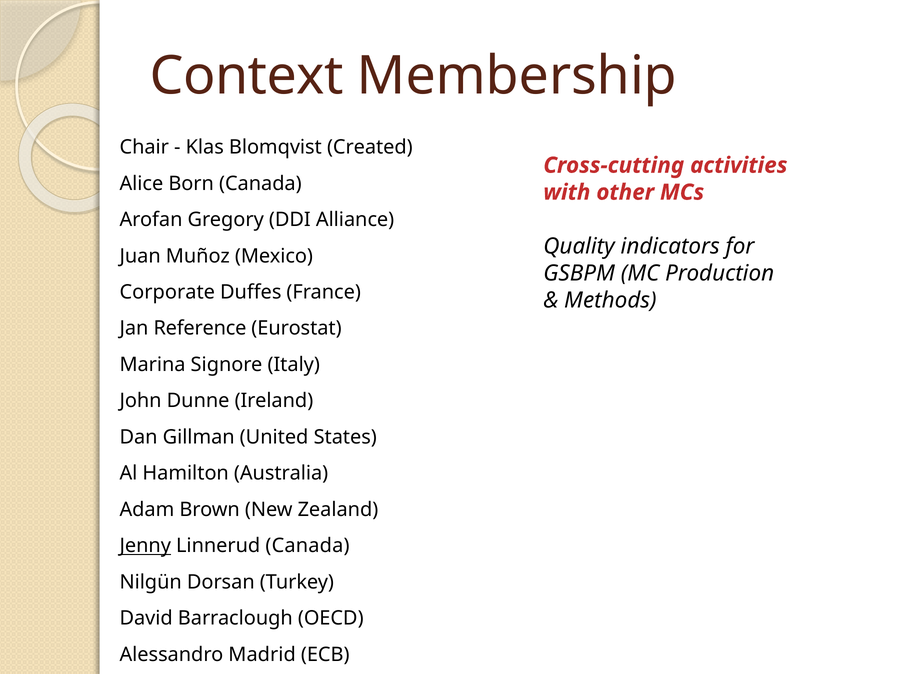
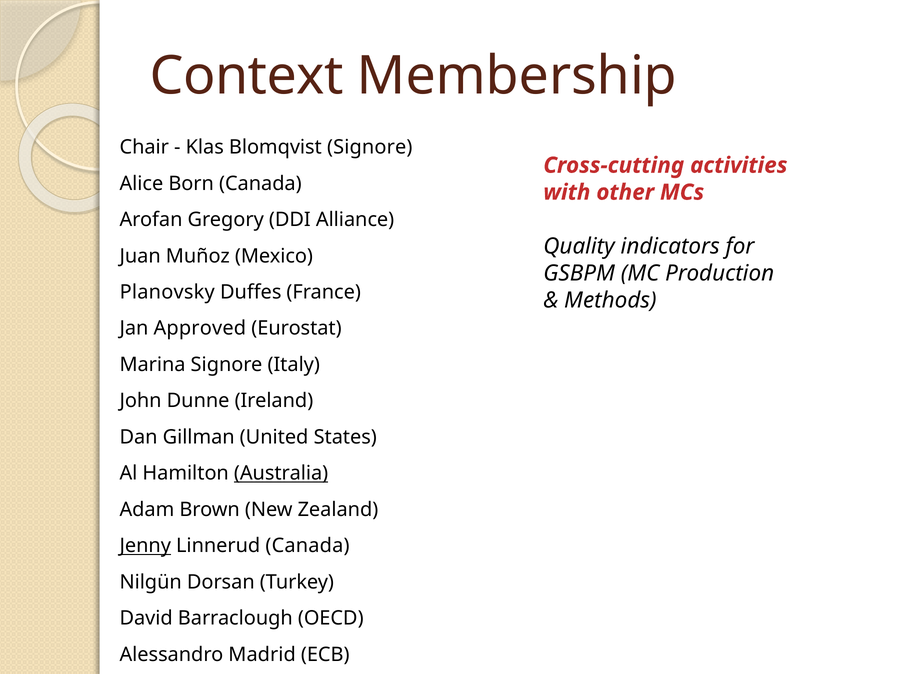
Blomqvist Created: Created -> Signore (370, 147)
Corporate: Corporate -> Planovsky (167, 292)
Reference: Reference -> Approved (200, 329)
Australia underline: none -> present (281, 473)
